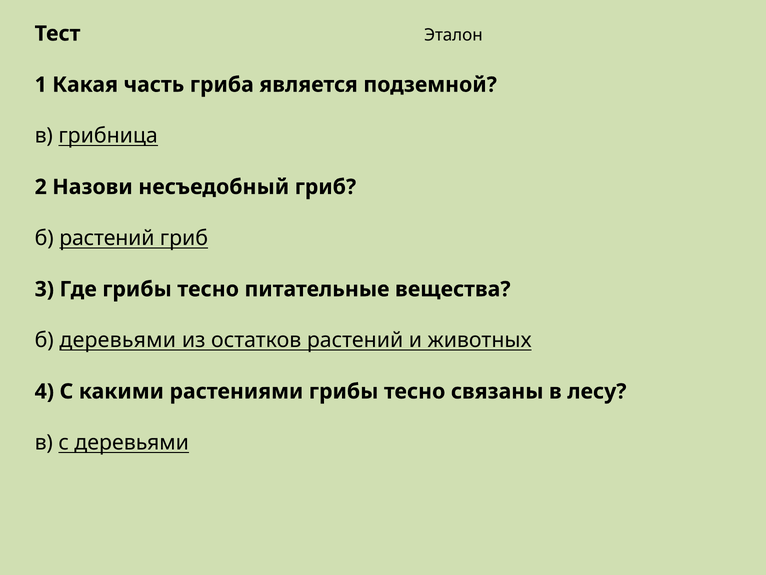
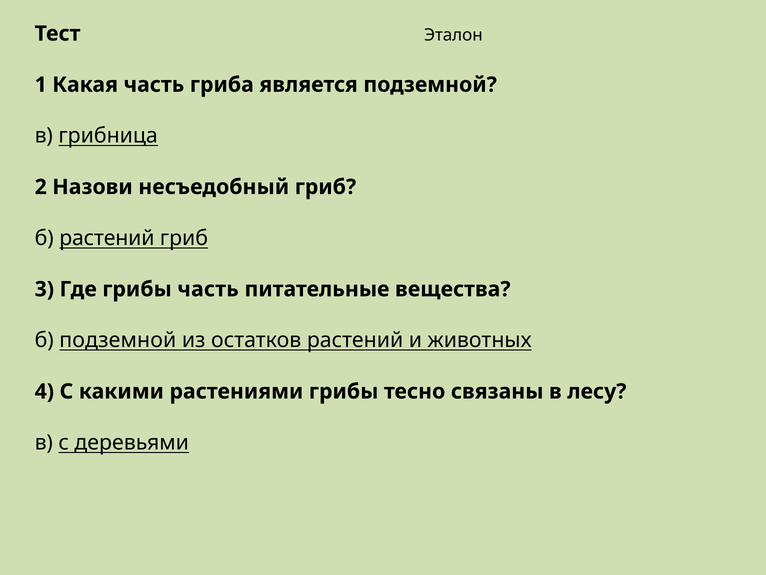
Где грибы тесно: тесно -> часть (208, 289)
б деревьями: деревьями -> подземной (118, 340)
